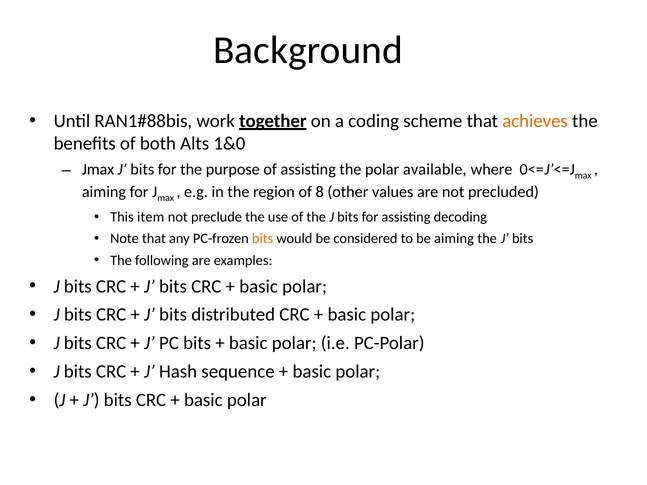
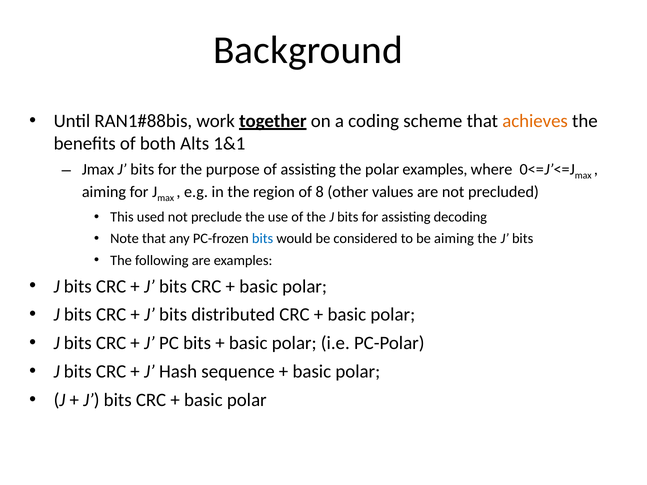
1&0: 1&0 -> 1&1 (229, 144)
polar available: available -> examples (435, 169)
item: item -> used (151, 217)
bits colour: orange -> blue (263, 239)
